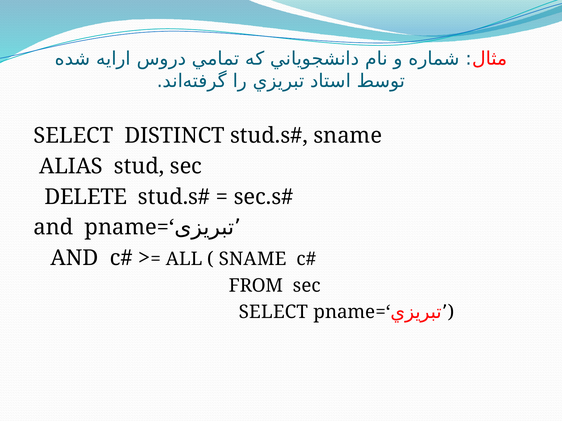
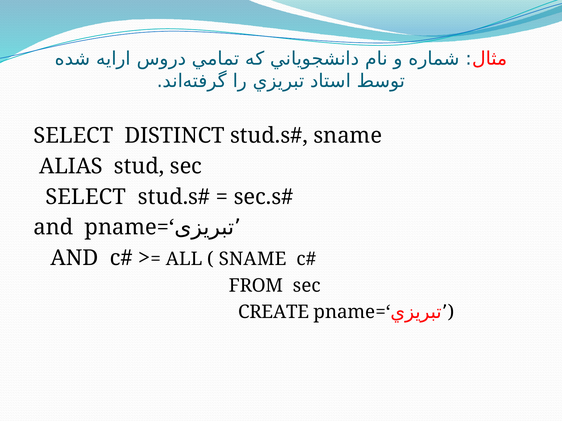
DELETE: DELETE -> SELECT (86, 197)
SELECT: SELECT -> CREATE (274, 312)
